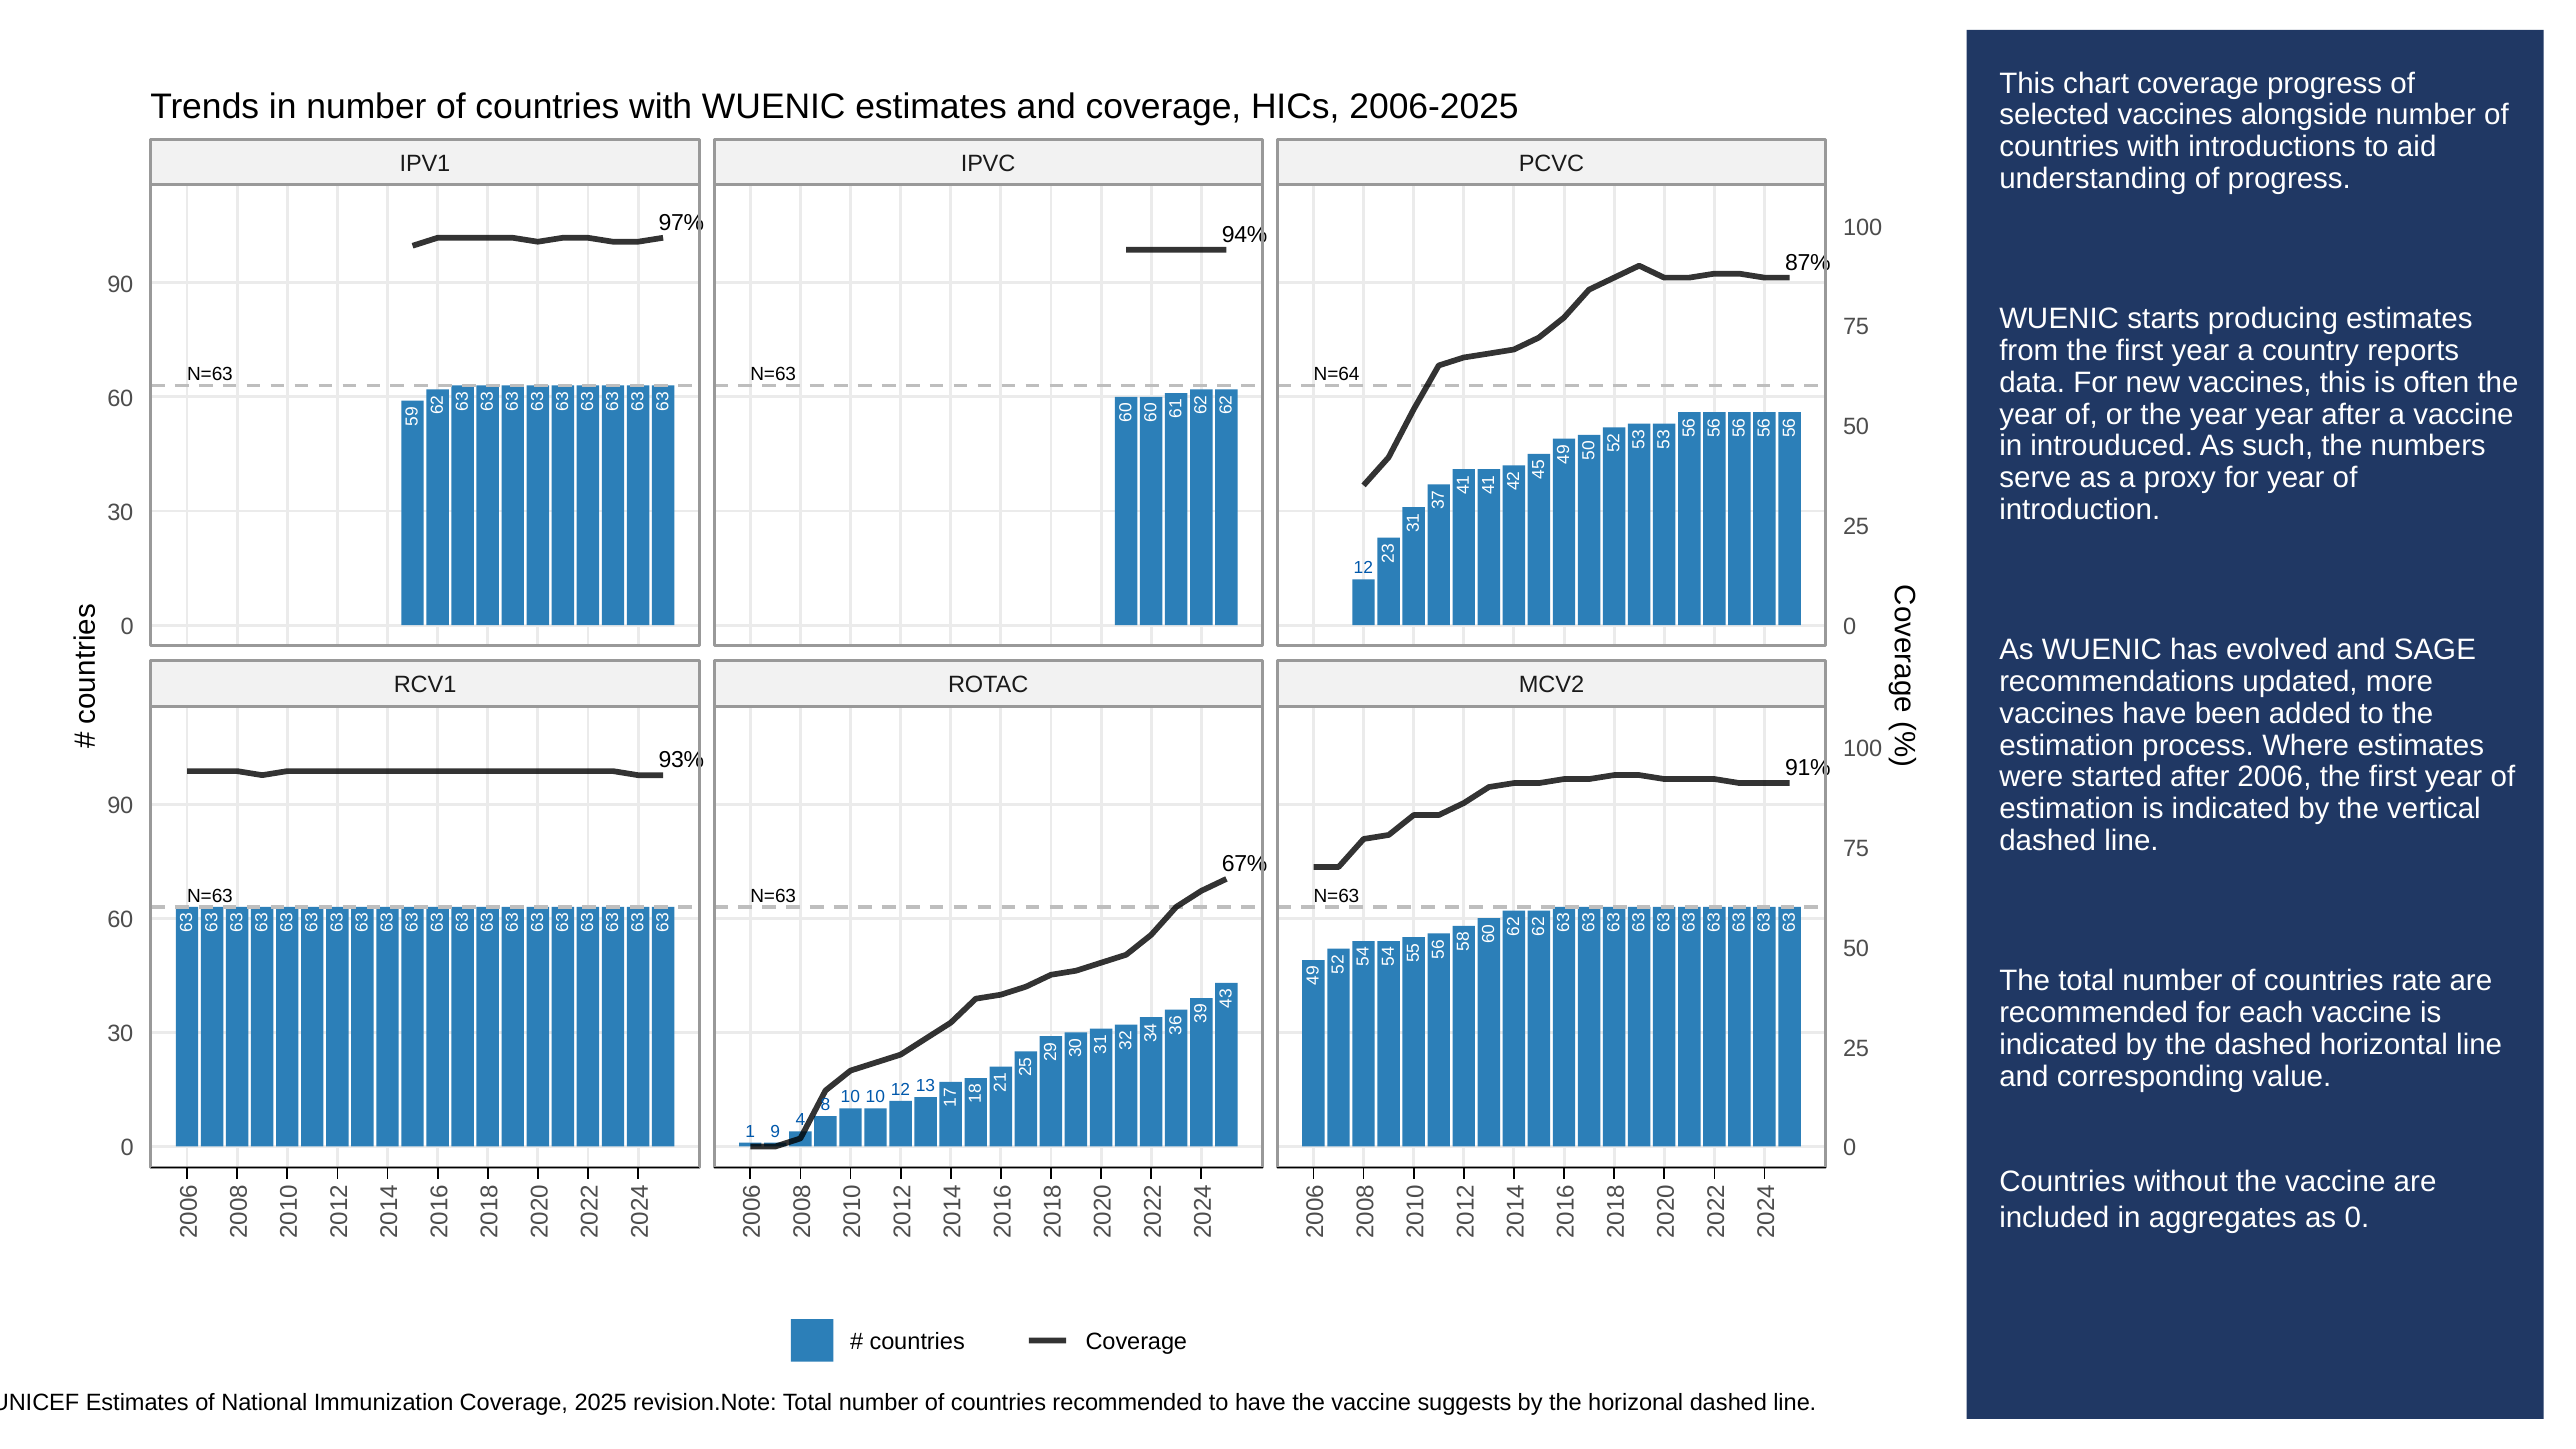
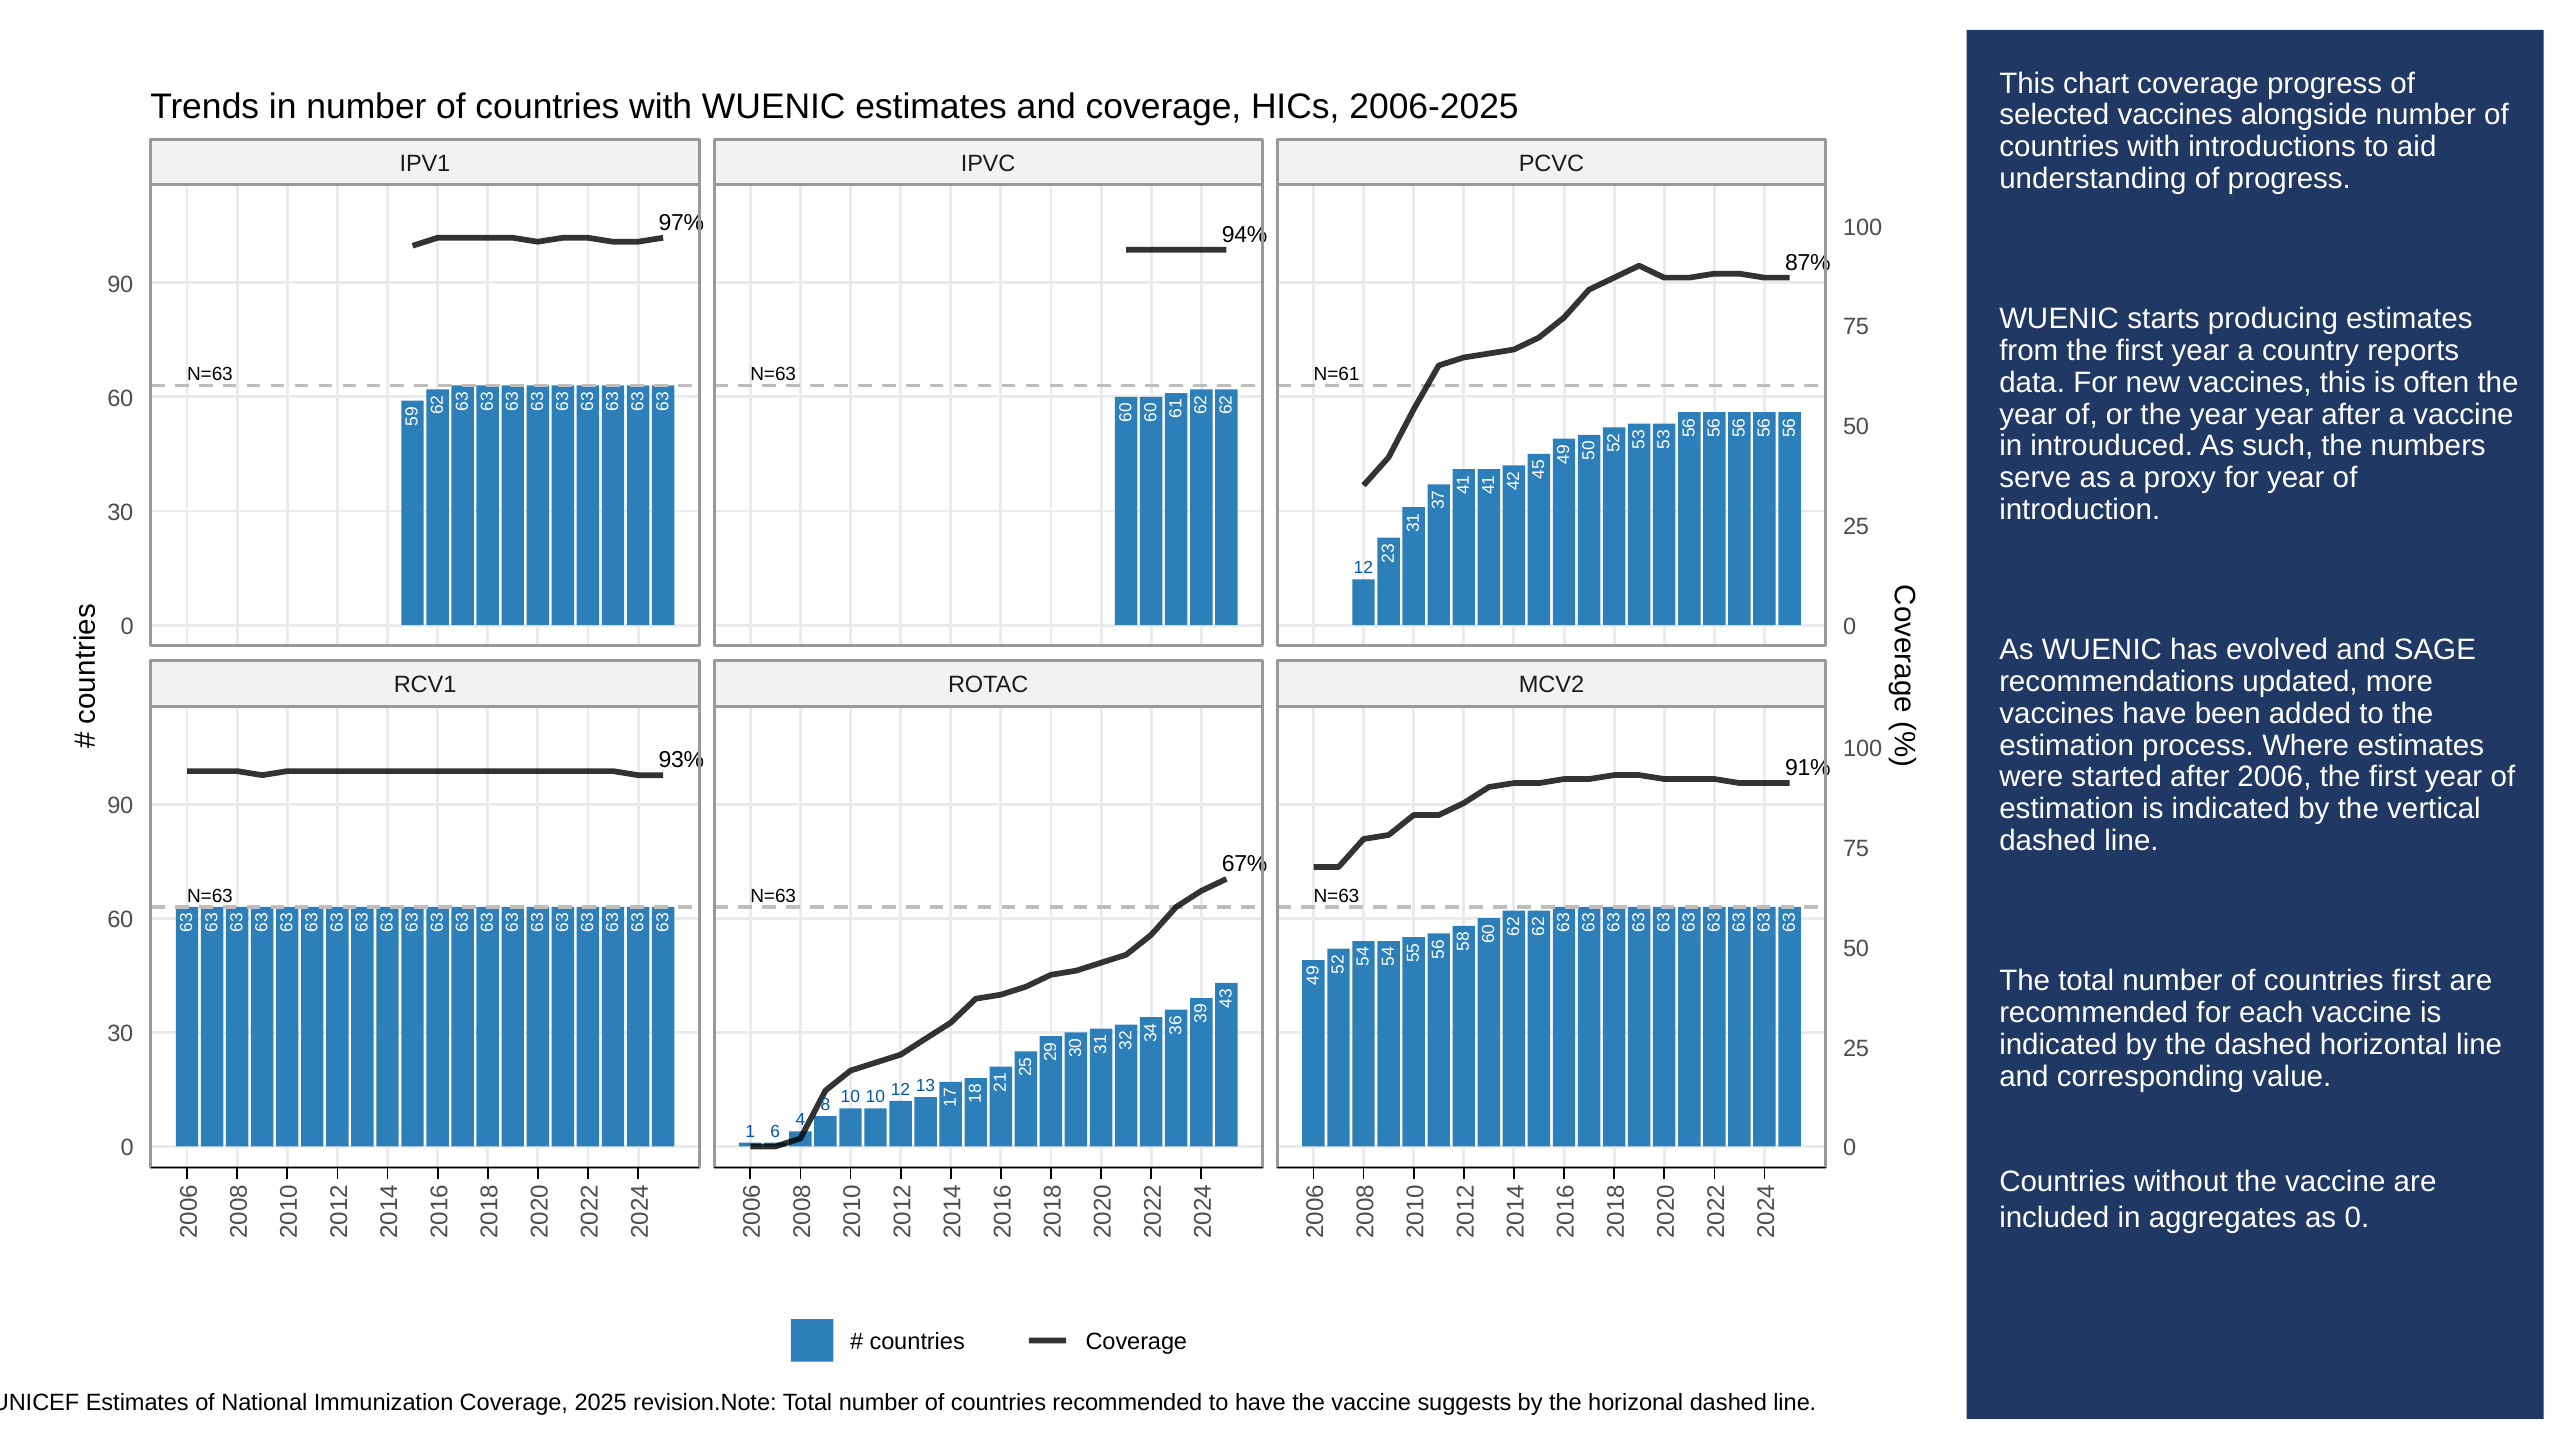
N=64: N=64 -> N=61 (1337, 374)
countries rate: rate -> first (2417, 981)
9: 9 -> 6 (775, 1131)
